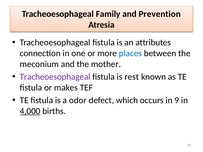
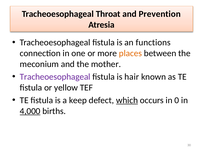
Family: Family -> Throat (108, 14)
attributes: attributes -> functions (153, 43)
places colour: blue -> orange (130, 53)
rest: rest -> hair (132, 77)
makes: makes -> yellow (66, 88)
odor: odor -> keep (78, 100)
which underline: none -> present (127, 100)
9: 9 -> 0 (177, 100)
